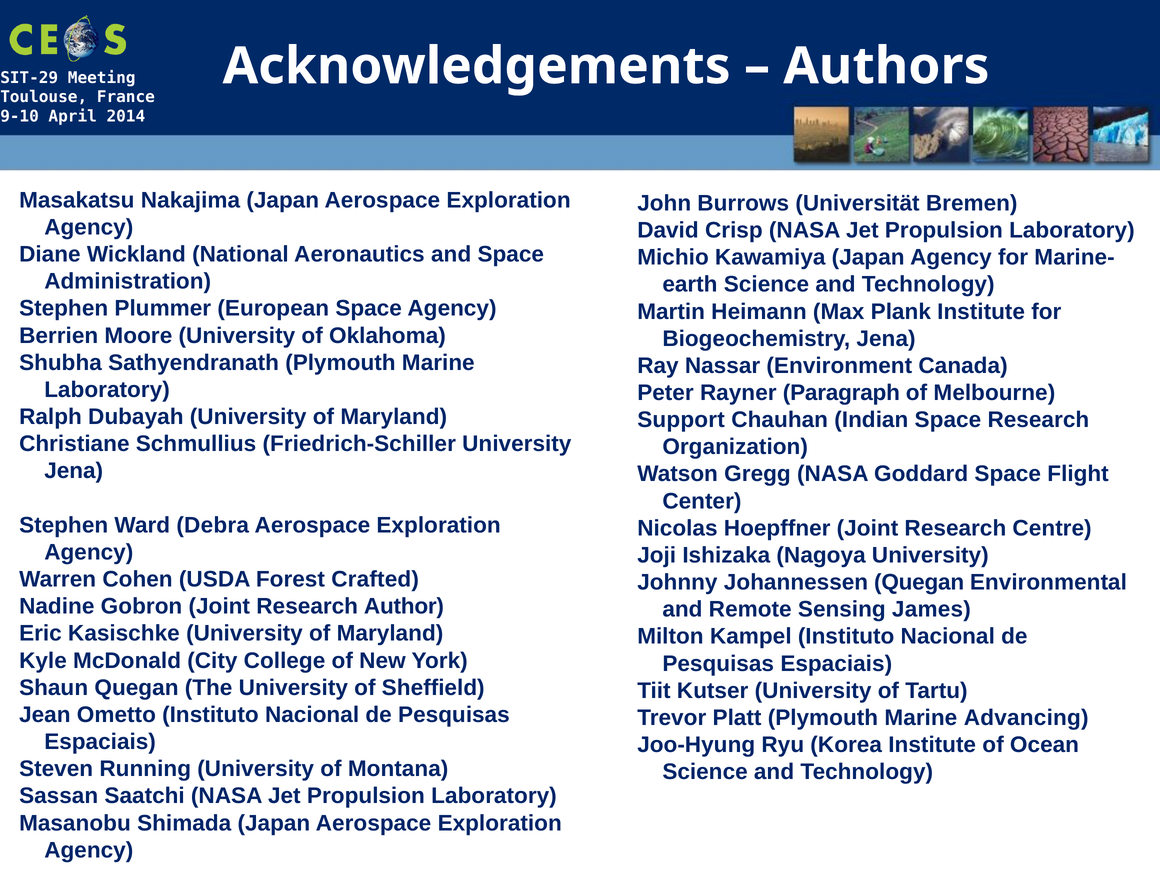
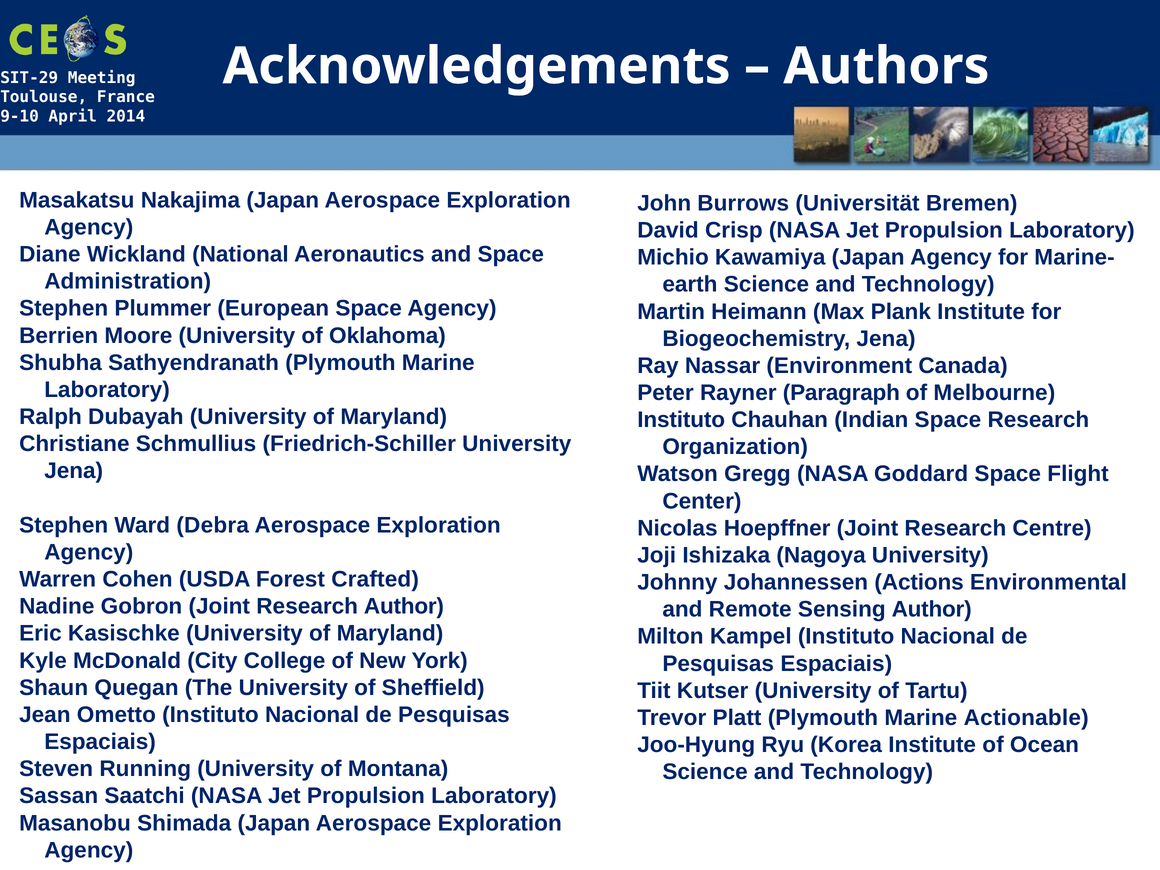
Support: Support -> Instituto (681, 420)
Johannessen Quegan: Quegan -> Actions (919, 582)
Sensing James: James -> Author (932, 609)
Advancing: Advancing -> Actionable (1026, 718)
